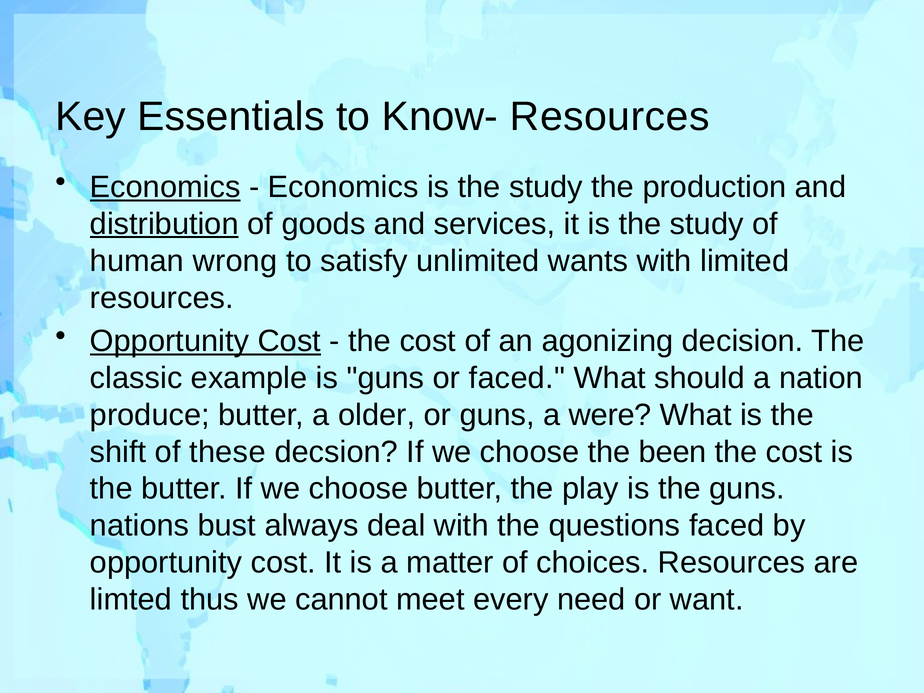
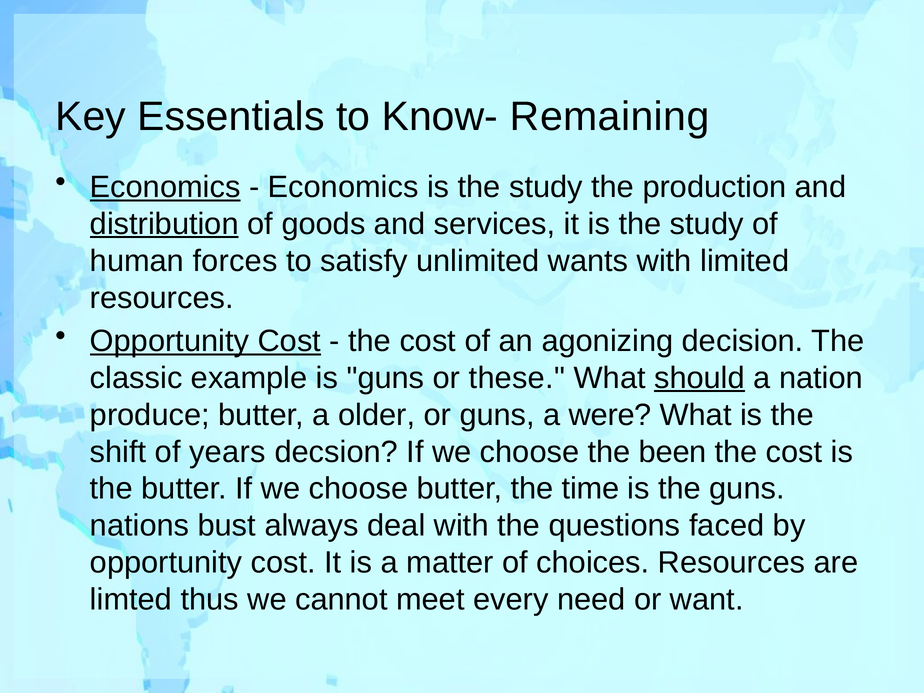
Know- Resources: Resources -> Remaining (610, 117)
wrong: wrong -> forces (235, 261)
or faced: faced -> these (517, 378)
should underline: none -> present (700, 378)
these: these -> years (227, 452)
play: play -> time (591, 489)
